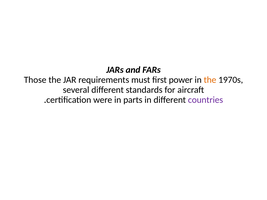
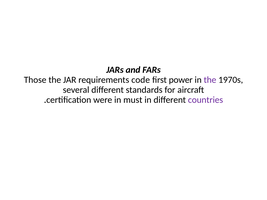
must: must -> code (141, 80)
the colour: orange -> purple (210, 80)
parts: parts -> must (133, 100)
